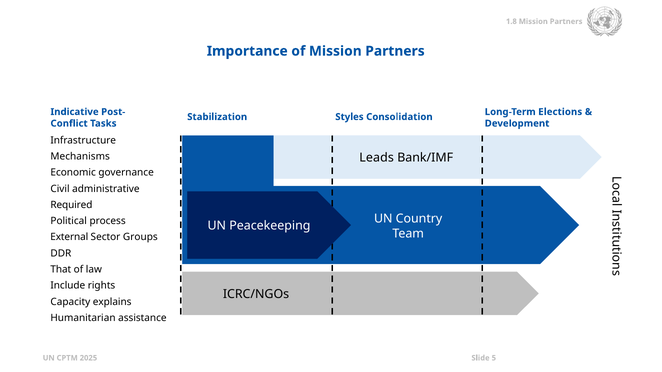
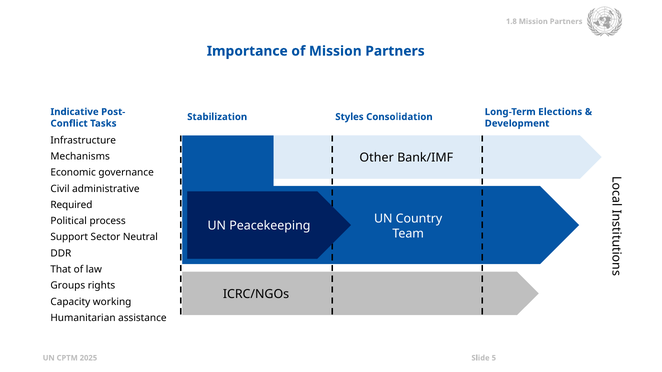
Leads: Leads -> Other (377, 158)
External: External -> Support (69, 237)
Groups: Groups -> Neutral (140, 237)
Include: Include -> Groups (68, 286)
explains: explains -> working (112, 302)
